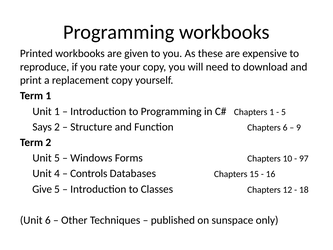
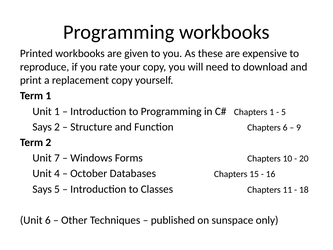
Unit 5: 5 -> 7 (57, 158)
97: 97 -> 20 (304, 158)
Controls: Controls -> October (89, 173)
Give: Give -> Says (42, 189)
12: 12 -> 11 (287, 190)
